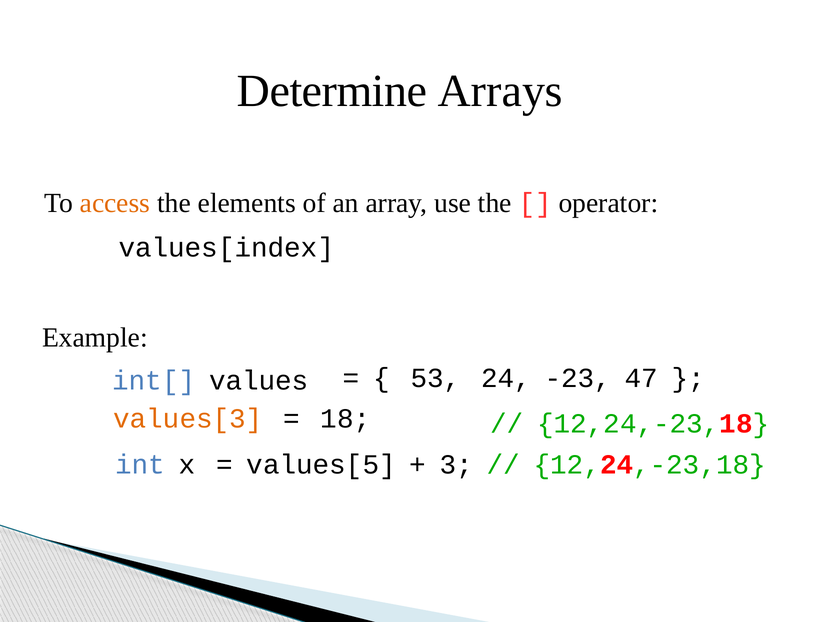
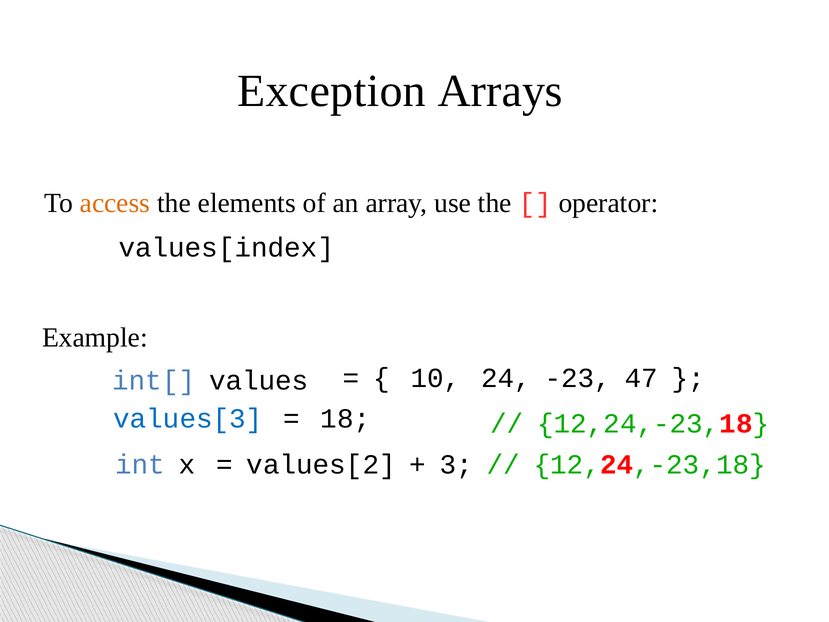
Determine: Determine -> Exception (332, 91)
53: 53 -> 10 (435, 378)
values[3 colour: orange -> blue (188, 418)
values[5: values[5 -> values[2 (321, 464)
